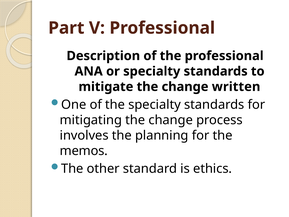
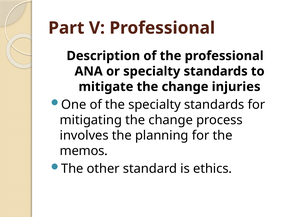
written: written -> injuries (236, 87)
